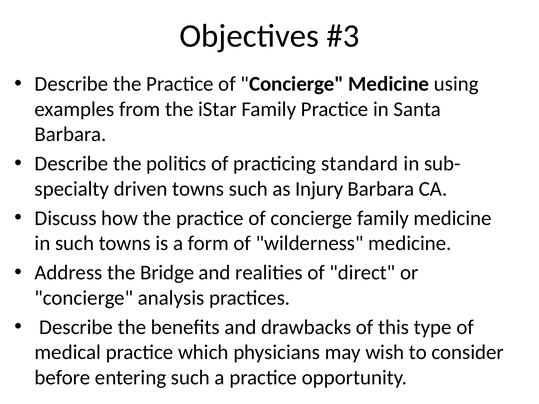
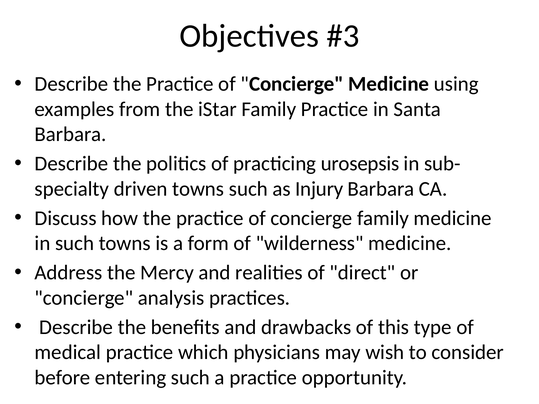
standard: standard -> urosepsis (360, 164)
Bridge: Bridge -> Mercy (167, 273)
